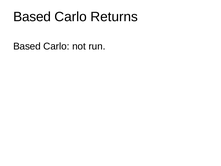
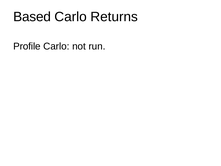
Based: Based -> Profile (27, 46)
